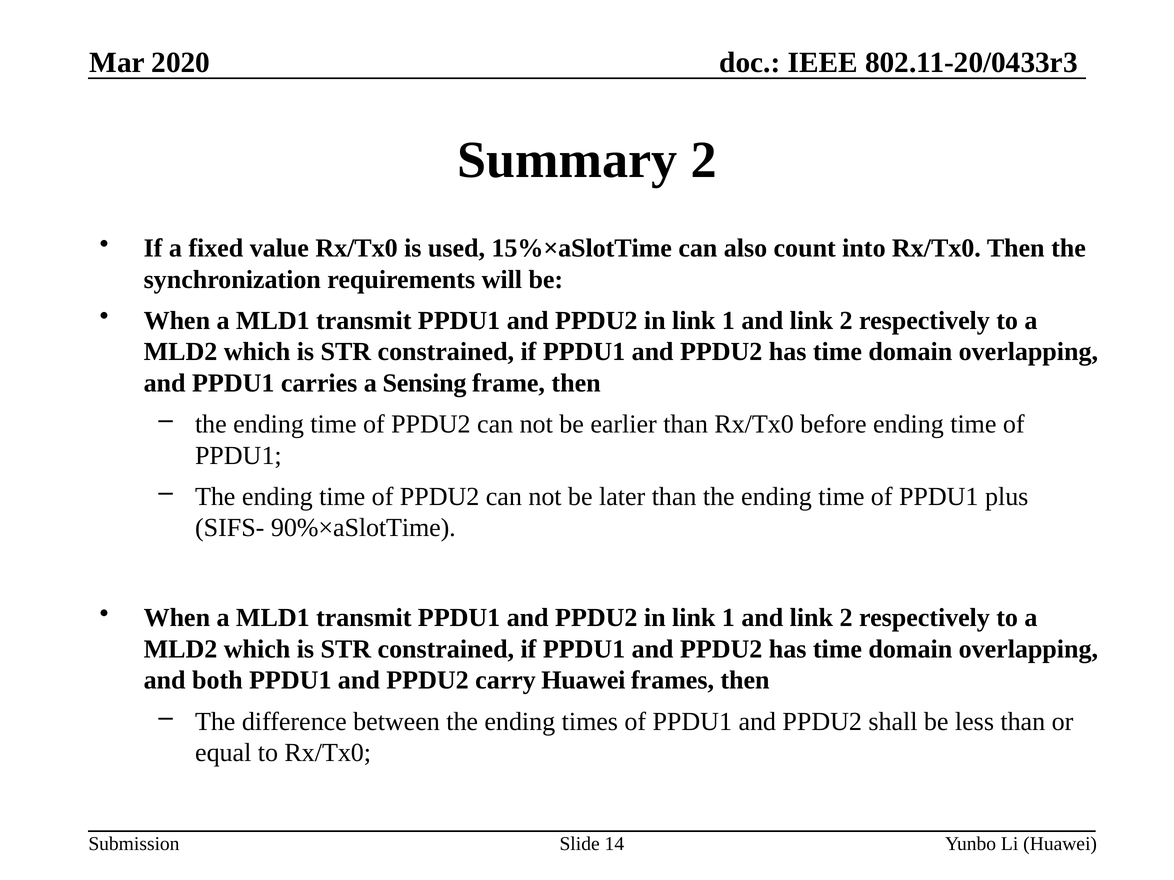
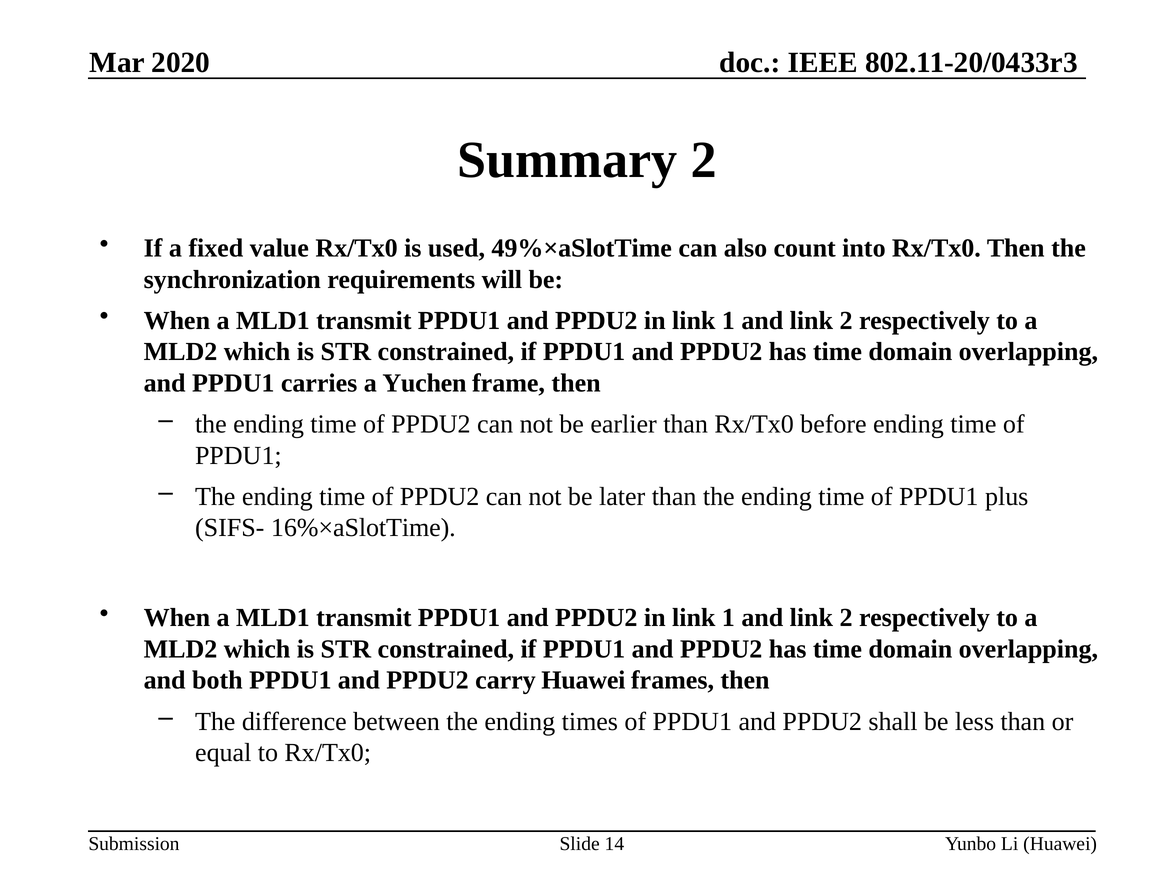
15%×aSlotTime: 15%×aSlotTime -> 49%×aSlotTime (582, 248)
Sensing: Sensing -> Yuchen (424, 383)
90%×aSlotTime: 90%×aSlotTime -> 16%×aSlotTime (363, 528)
